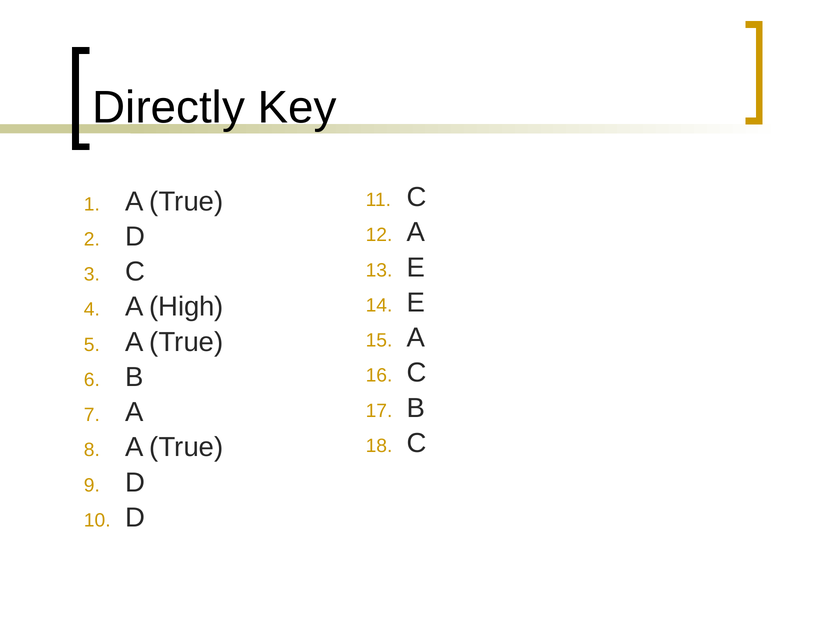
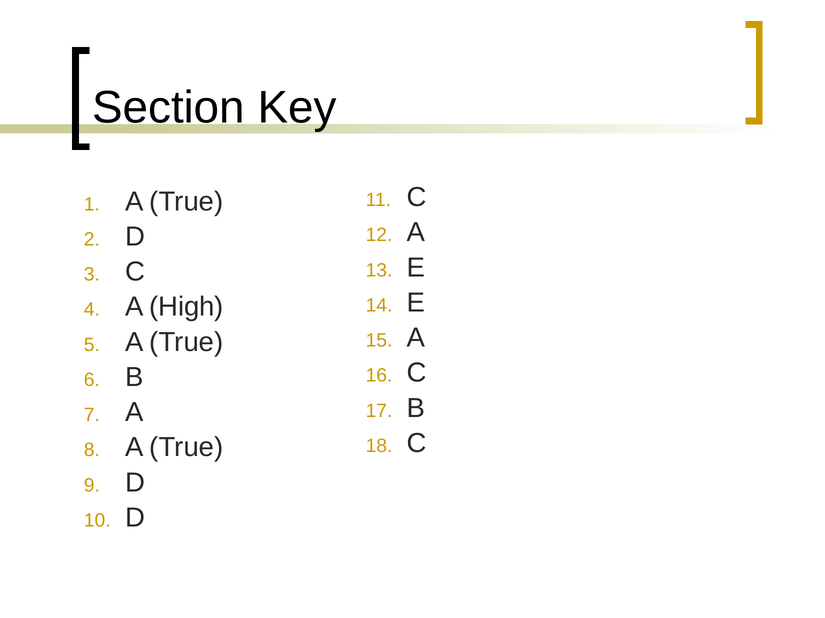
Directly: Directly -> Section (169, 108)
